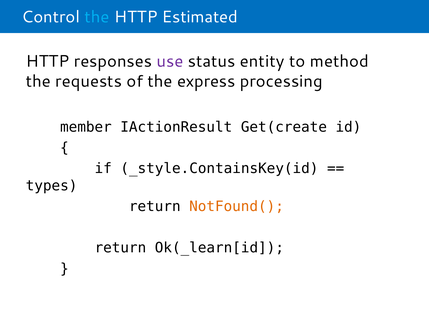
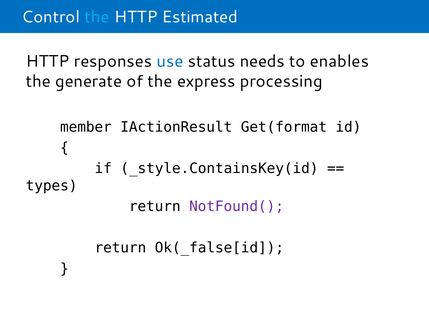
use colour: purple -> blue (170, 61)
entity: entity -> needs (262, 61)
method: method -> enables (339, 61)
requests: requests -> generate (89, 81)
Get(create: Get(create -> Get(format (284, 127)
NotFound( colour: orange -> purple (237, 206)
Ok(_learn[id: Ok(_learn[id -> Ok(_false[id (219, 248)
